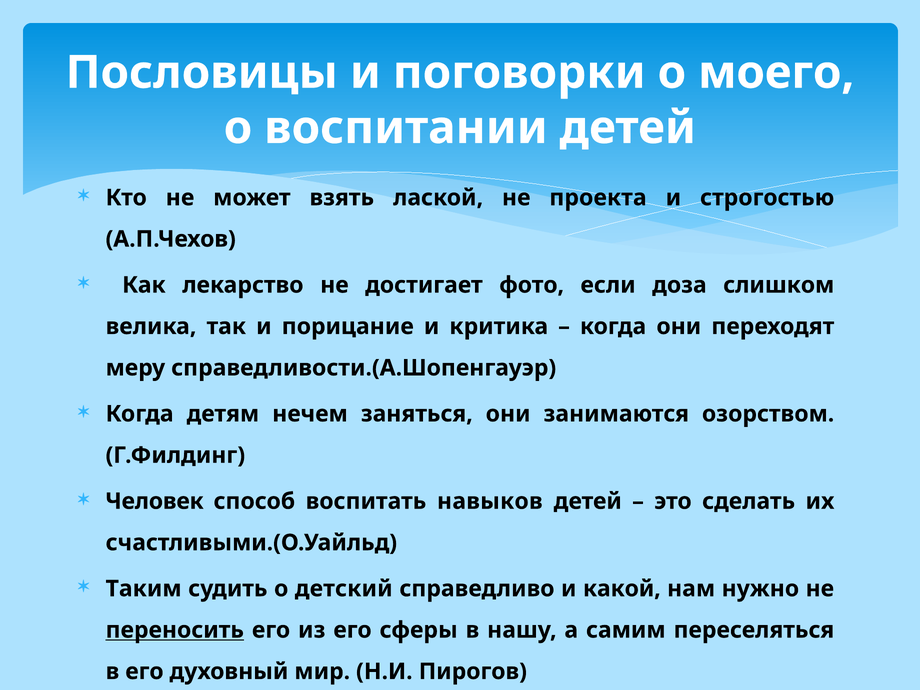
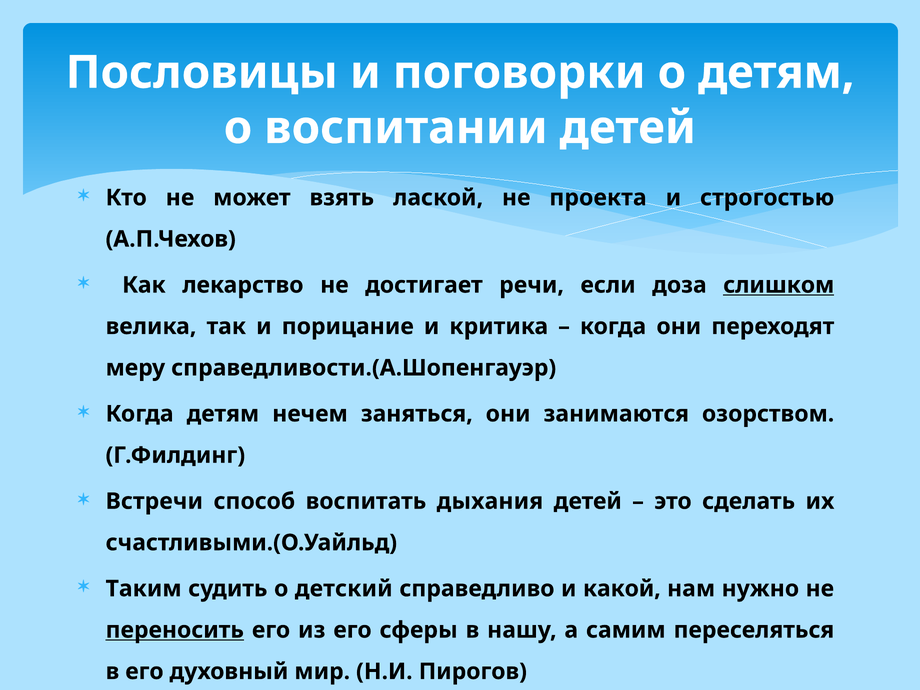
о моего: моего -> детям (776, 73)
фото: фото -> речи (532, 285)
слишком underline: none -> present (779, 285)
Человек: Человек -> Встречи (154, 501)
навыков: навыков -> дыхания (490, 501)
